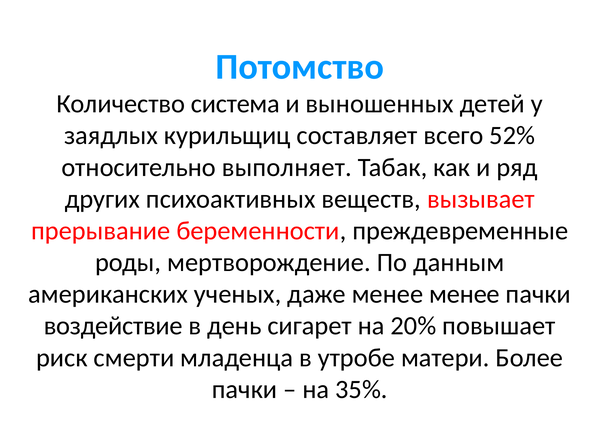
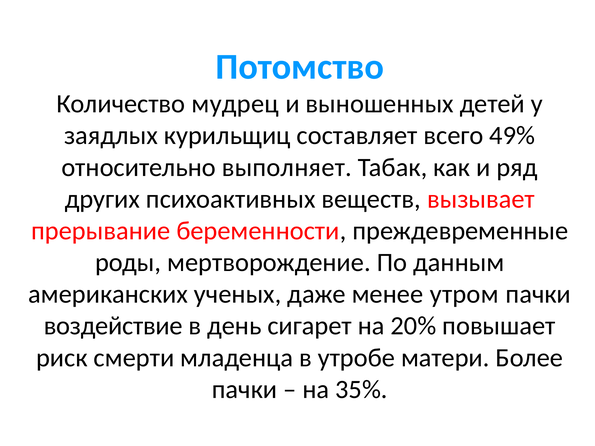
система: система -> мудрец (235, 104)
52%: 52% -> 49% (512, 136)
менее менее: менее -> утром (464, 294)
